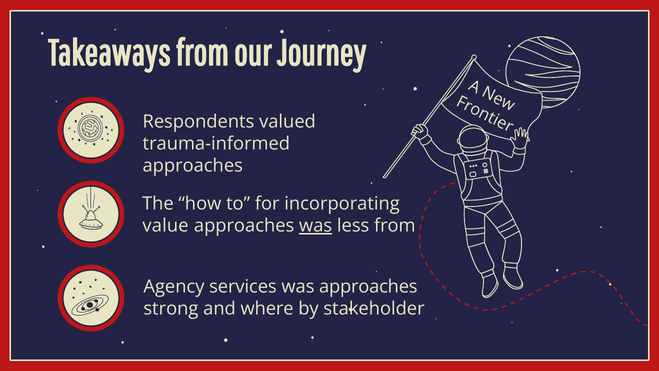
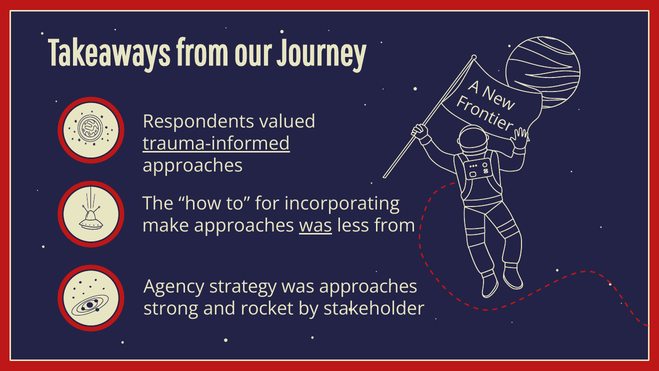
trauma-informed underline: none -> present (216, 144)
value: value -> make (166, 226)
services: services -> strategy (243, 287)
where: where -> rocket (267, 309)
